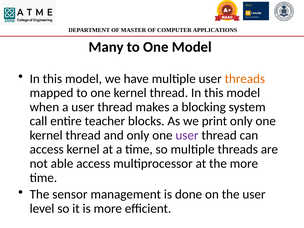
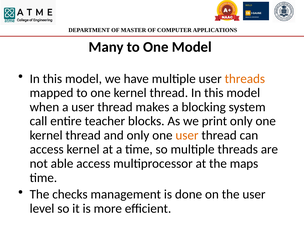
user colour: purple -> orange (187, 135)
the more: more -> maps (244, 164)
sensor: sensor -> checks (70, 194)
